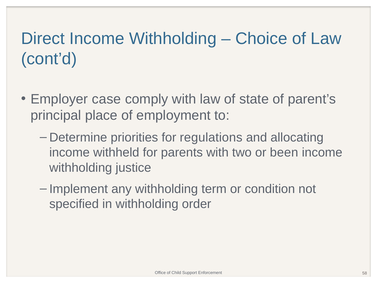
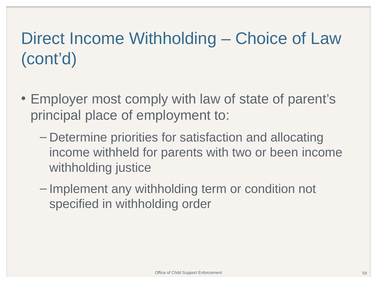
case: case -> most (107, 99)
regulations: regulations -> satisfaction (211, 137)
